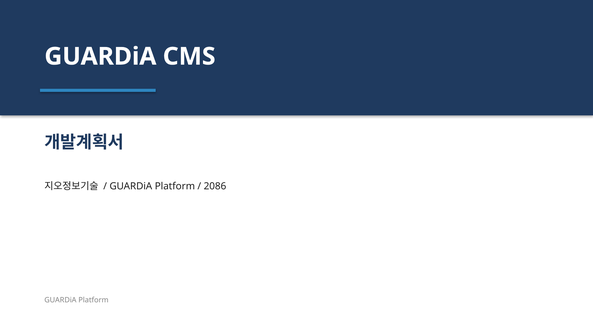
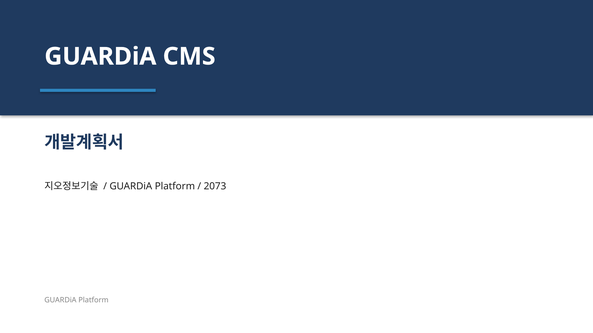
2086: 2086 -> 2073 (215, 187)
